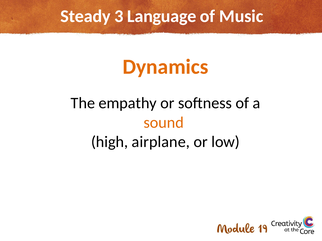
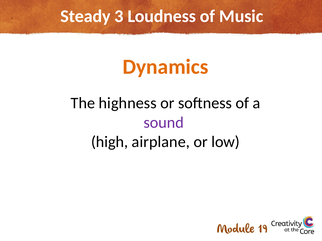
Language: Language -> Loudness (162, 16)
empathy: empathy -> highness (128, 103)
sound colour: orange -> purple (164, 123)
